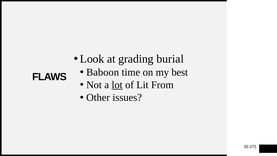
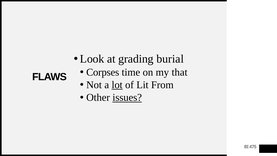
Baboon: Baboon -> Corpses (103, 72)
best: best -> that (180, 72)
issues underline: none -> present (127, 97)
